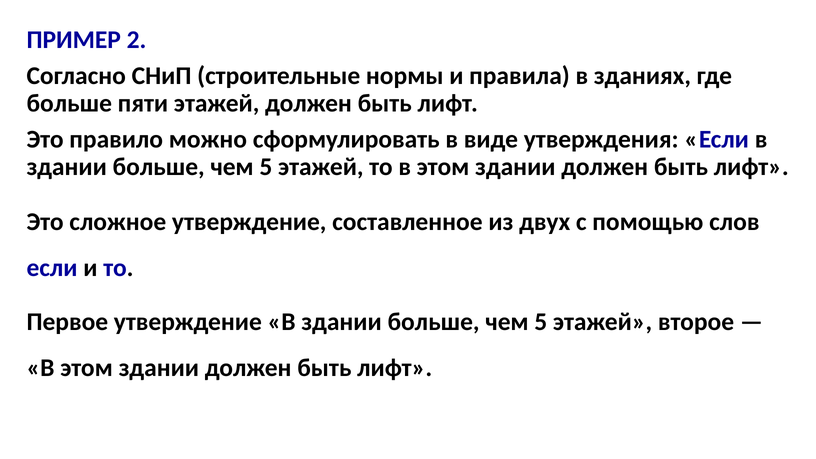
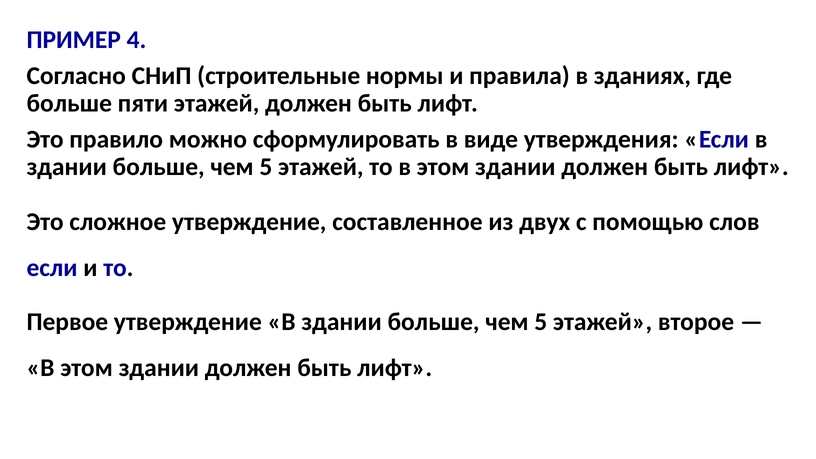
2: 2 -> 4 (137, 40)
